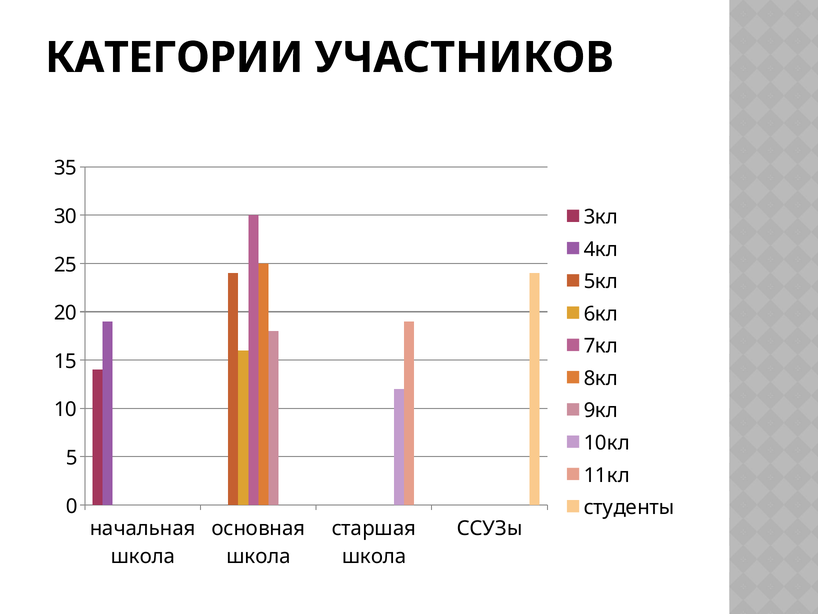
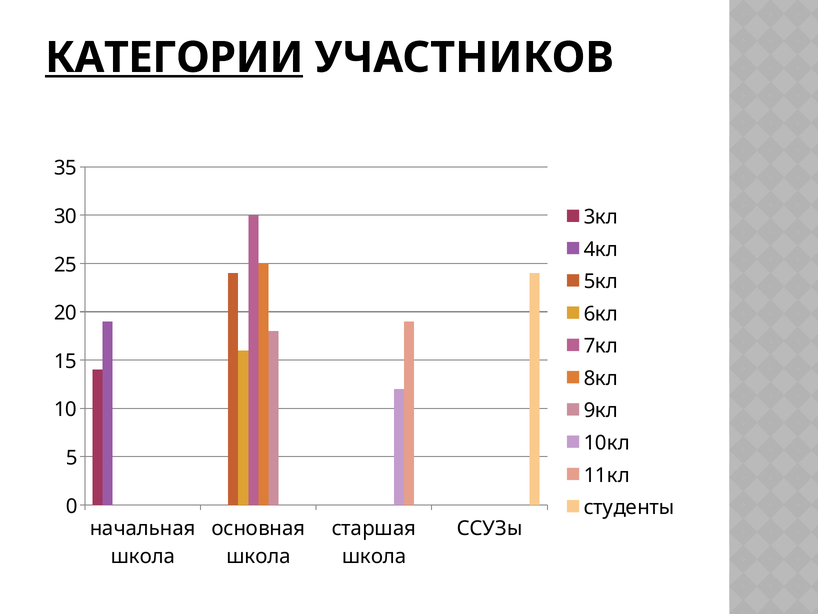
КАТЕГОРИИ underline: none -> present (174, 58)
